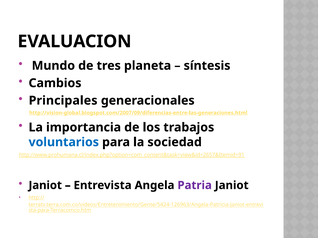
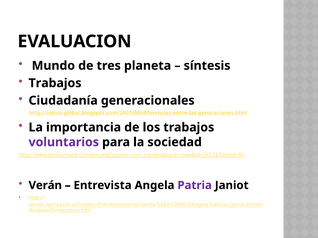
Cambios: Cambios -> Trabajos (55, 83)
Principales: Principales -> Ciudadanía (63, 101)
voluntarios colour: blue -> purple (64, 142)
Janiot: Janiot -> Verán (45, 186)
